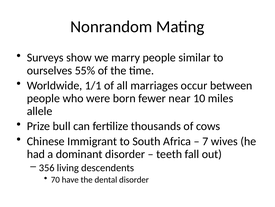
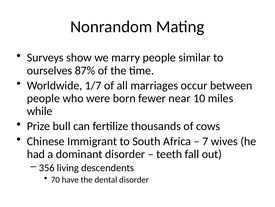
55%: 55% -> 87% (85, 70)
1/1: 1/1 -> 1/7 (93, 85)
allele: allele -> while (40, 111)
